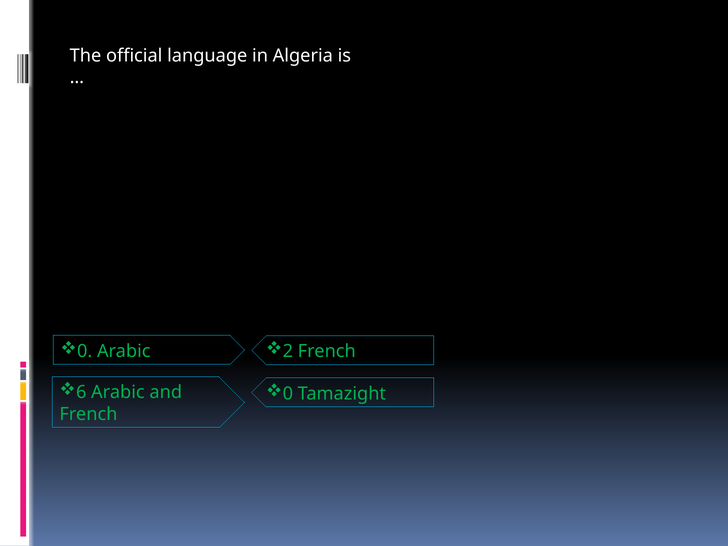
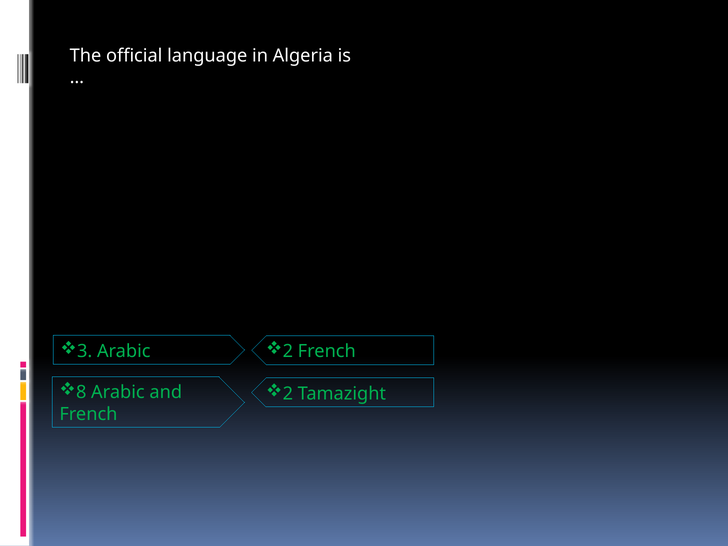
0: 0 -> 3 (85, 351)
6: 6 -> 8 (81, 392)
0: 0 -> 2 (288, 394)
